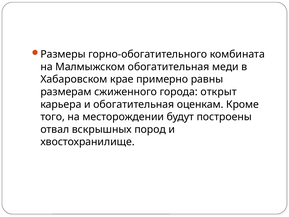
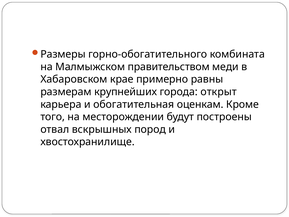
Малмыжском обогатительная: обогатительная -> правительством (169, 67)
сжиженного: сжиженного -> крупнейших (126, 92)
